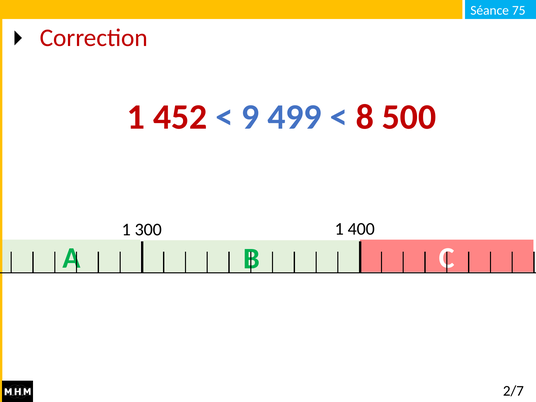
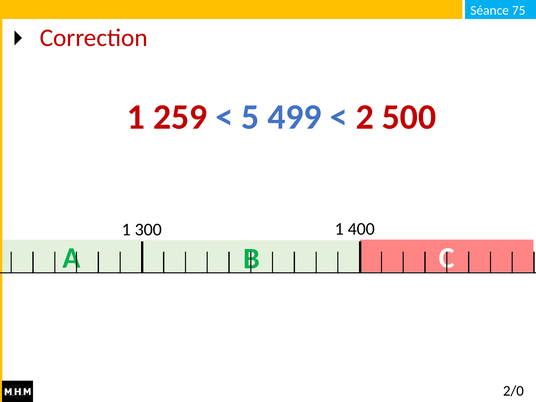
452: 452 -> 259 (180, 117)
9: 9 -> 5 (250, 117)
8: 8 -> 2 (365, 117)
2/7: 2/7 -> 2/0 (513, 391)
